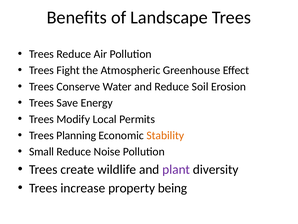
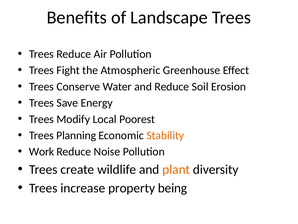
Permits: Permits -> Poorest (137, 119)
Small: Small -> Work (42, 151)
plant colour: purple -> orange (176, 169)
